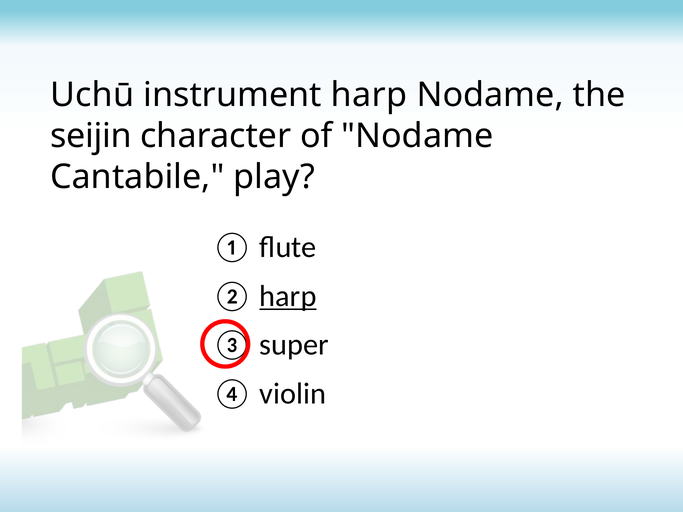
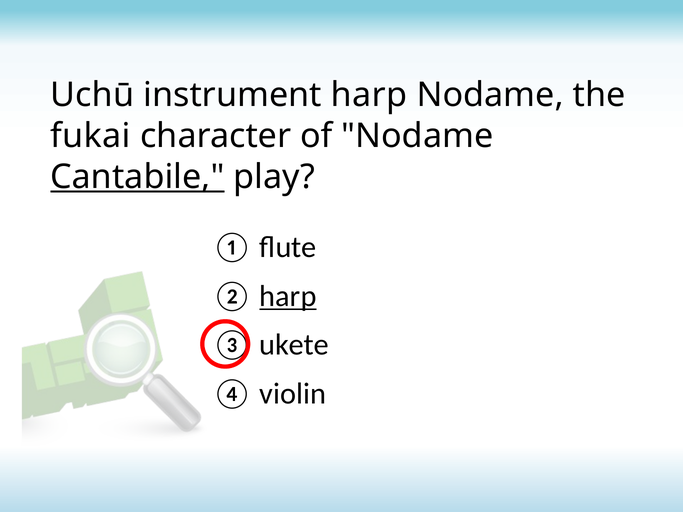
seijin: seijin -> fukai (91, 136)
Cantabile underline: none -> present (137, 177)
super: super -> ukete (294, 345)
